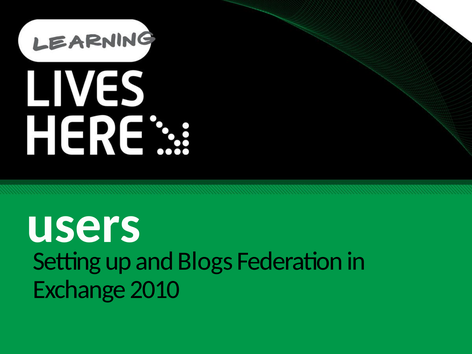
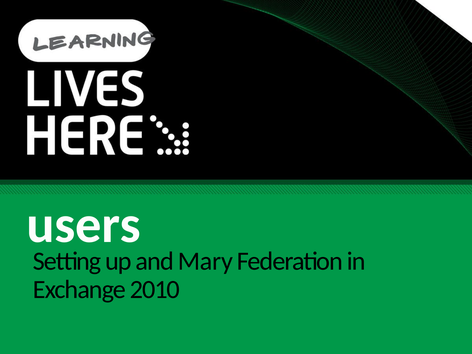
Blogs: Blogs -> Mary (205, 261)
